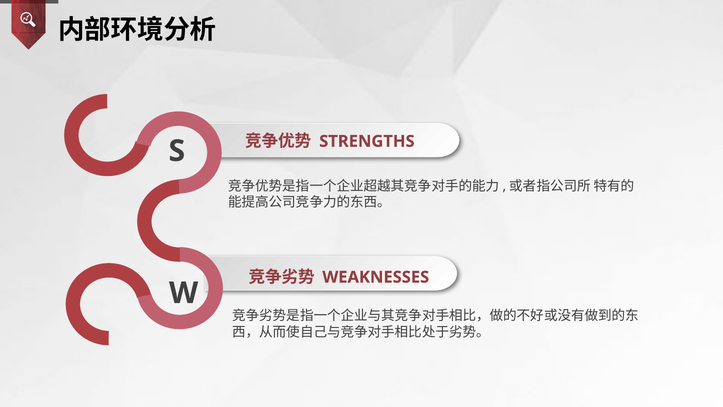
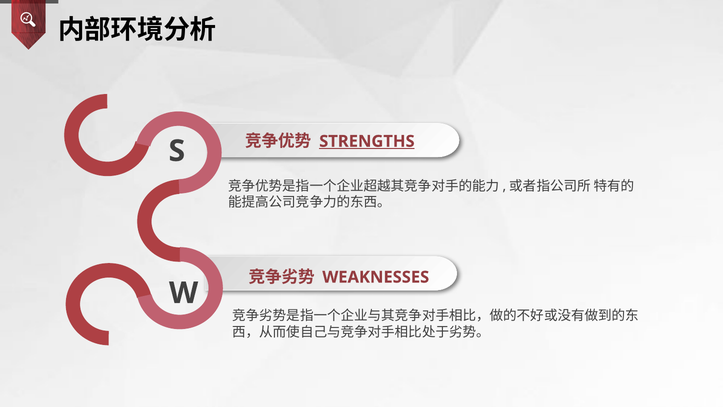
STRENGTHS underline: none -> present (367, 141)
